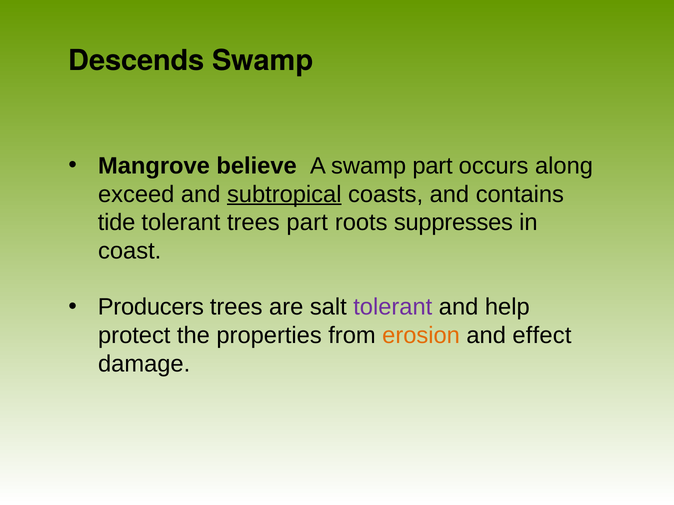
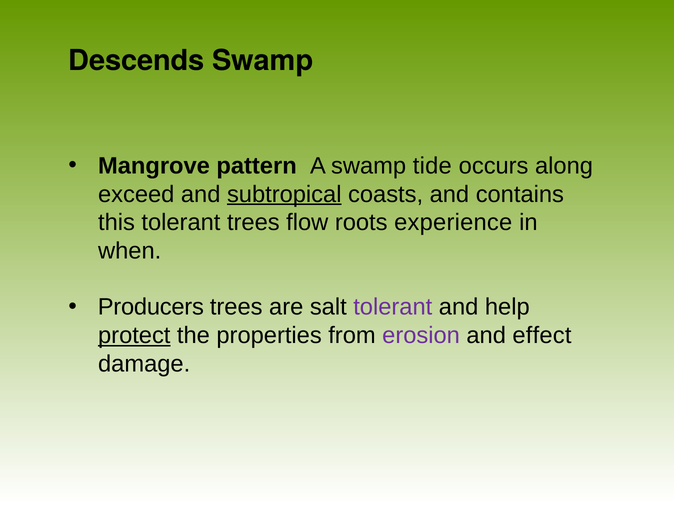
believe: believe -> pattern (257, 166)
swamp part: part -> tide (432, 166)
tide: tide -> this (116, 223)
trees part: part -> flow (307, 223)
suppresses: suppresses -> experience (453, 223)
coast: coast -> when (130, 251)
protect underline: none -> present (134, 336)
erosion colour: orange -> purple (421, 336)
